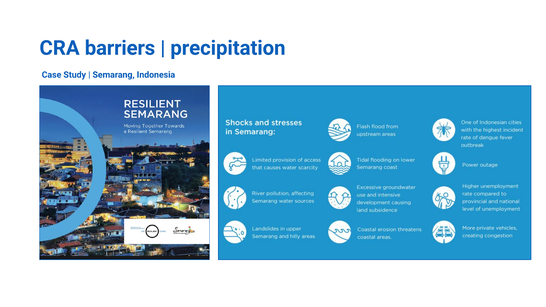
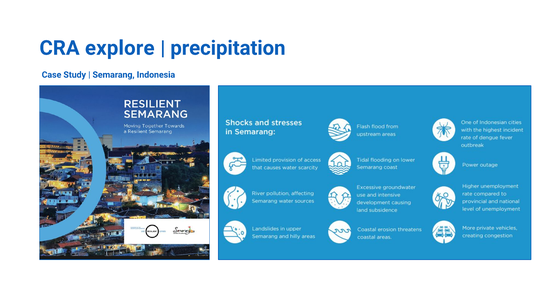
barriers: barriers -> explore (120, 48)
